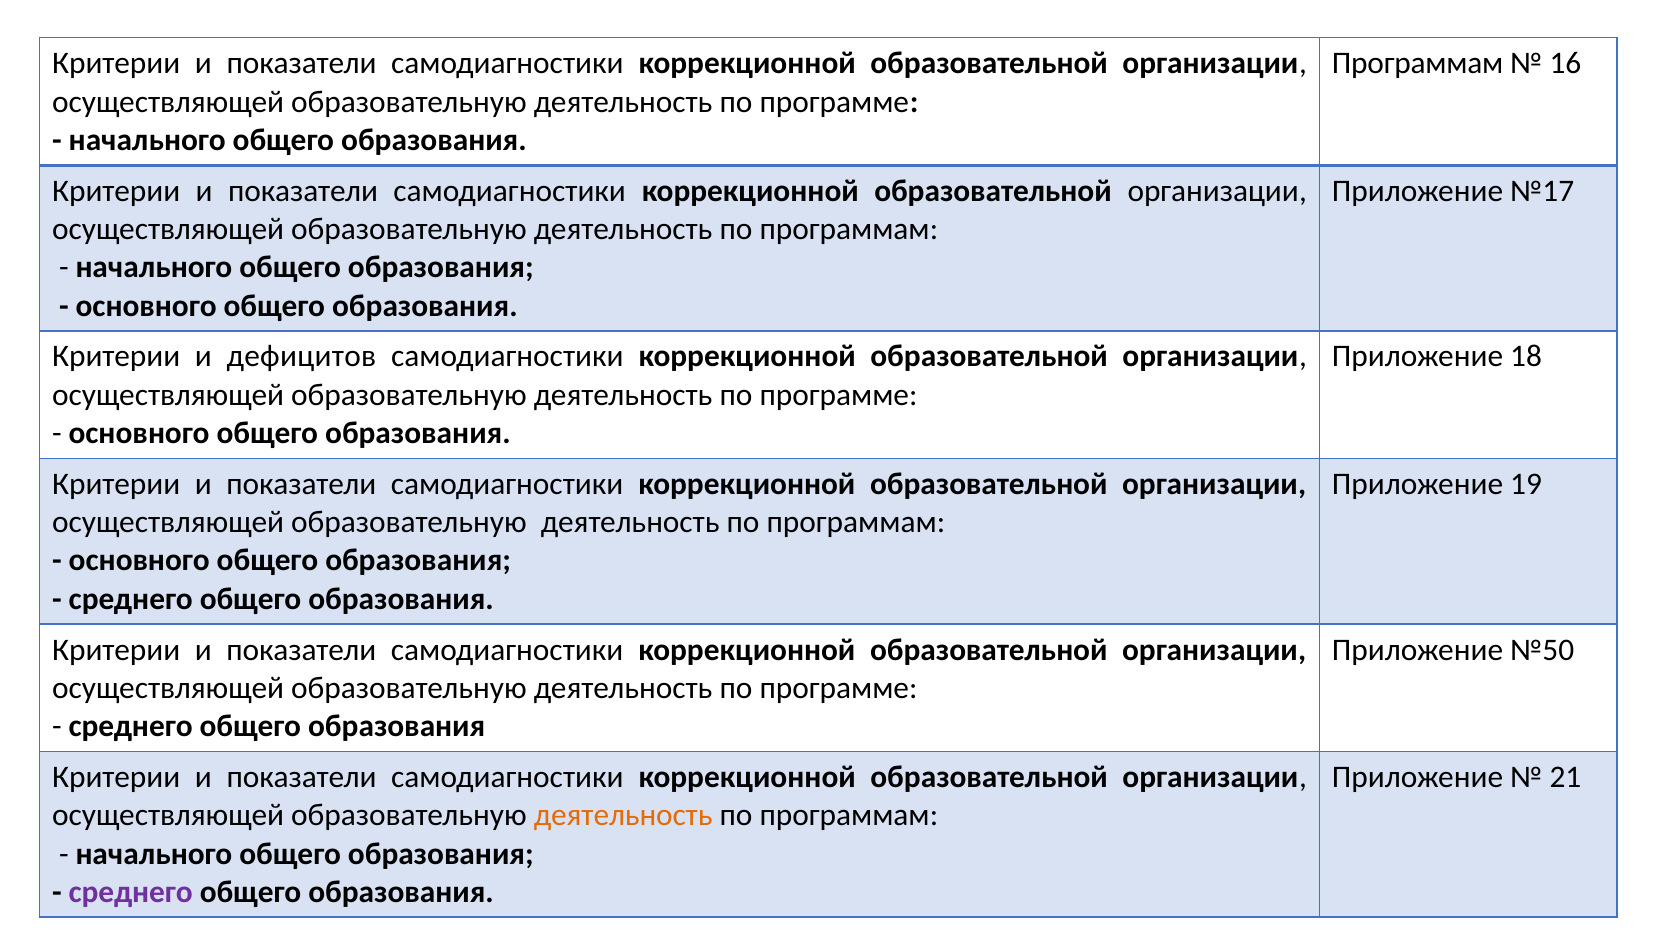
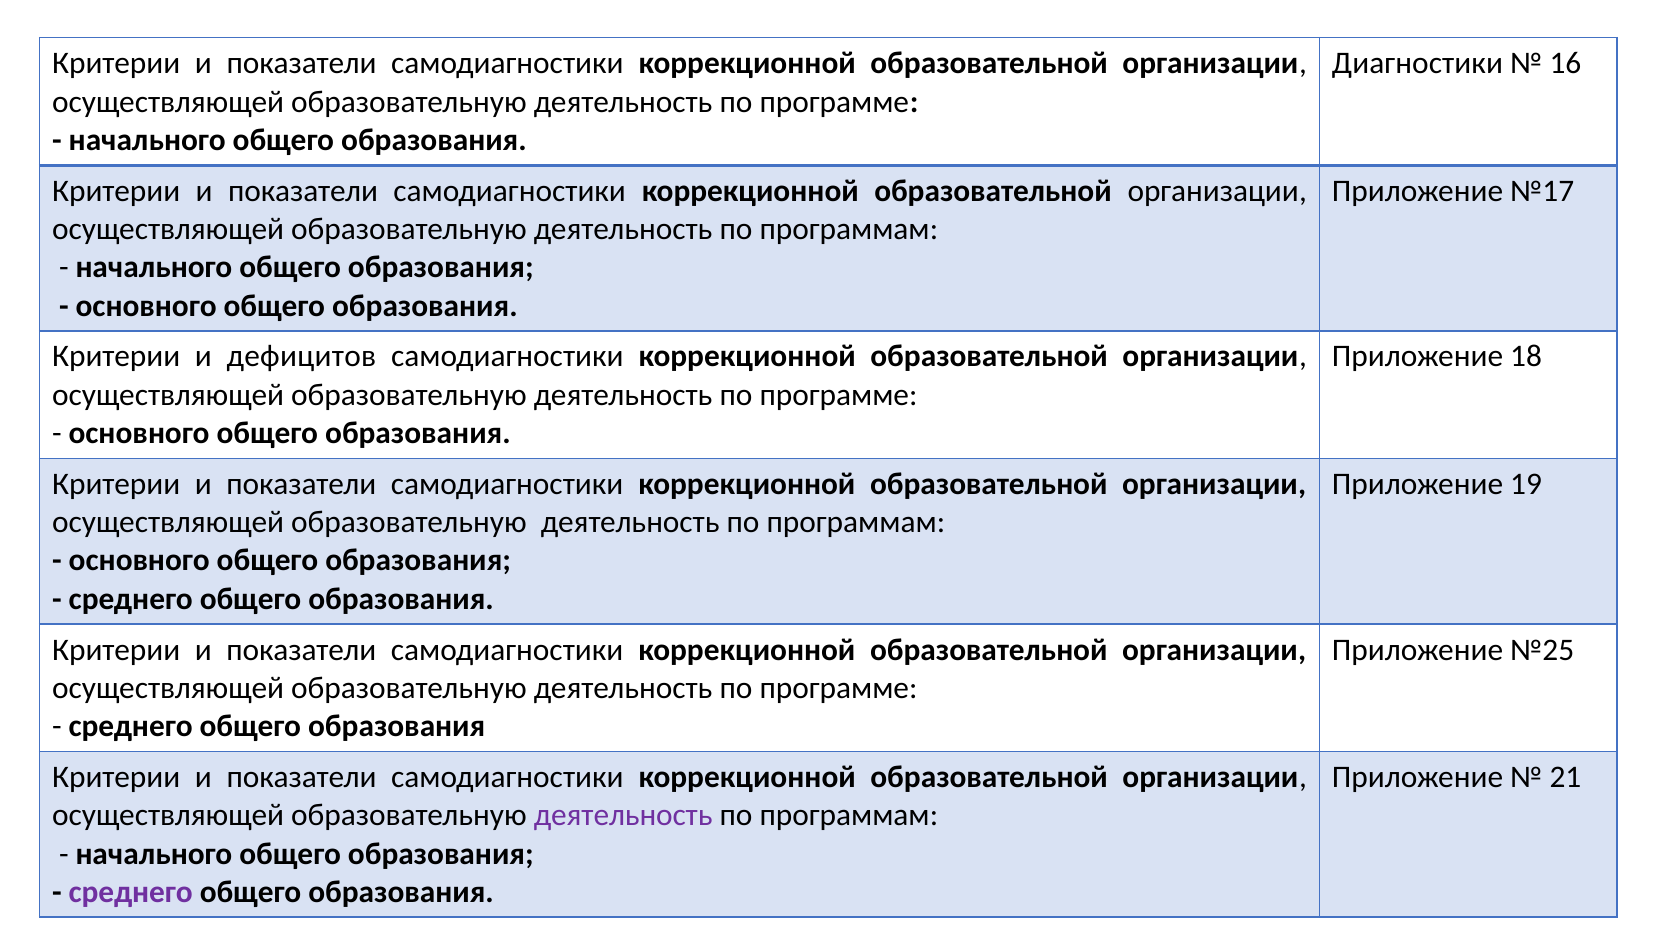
Программам: Программам -> Диагностики (1418, 63)
№50: №50 -> №25 (1542, 650)
деятельность colour: orange -> purple (623, 816)
